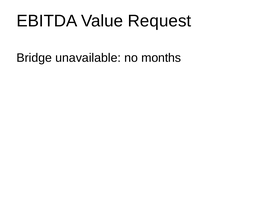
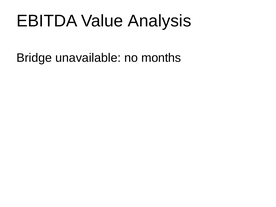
Request: Request -> Analysis (159, 21)
